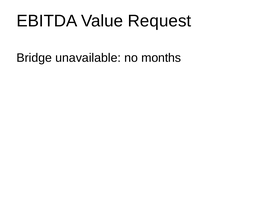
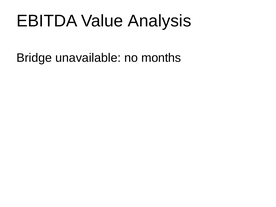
Request: Request -> Analysis (159, 21)
